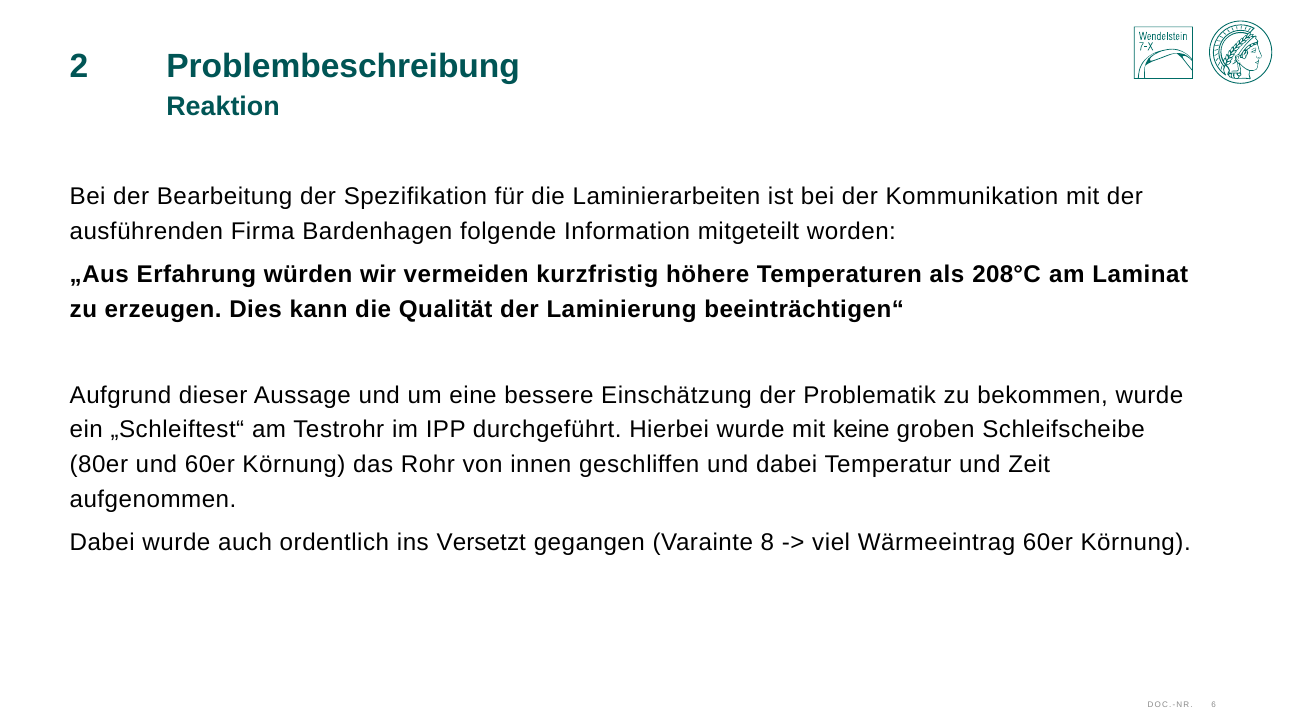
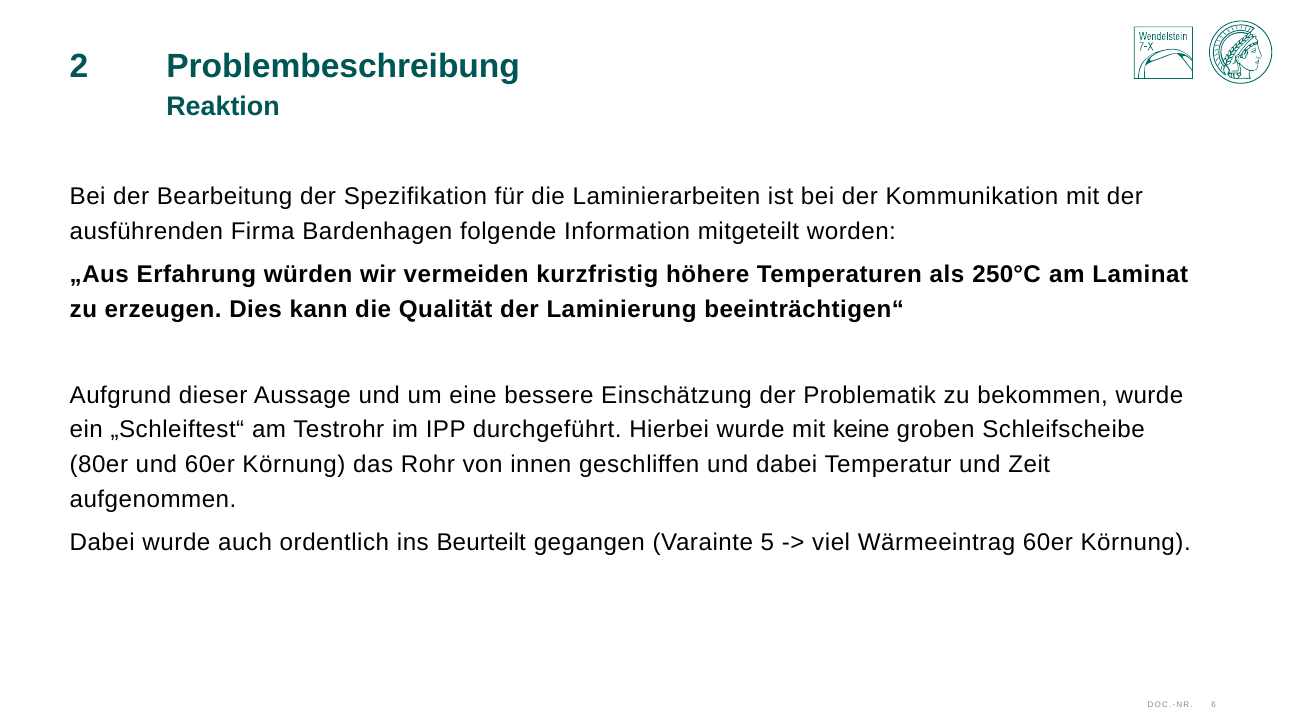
208°C: 208°C -> 250°C (1007, 275)
Versetzt: Versetzt -> Beurteilt (481, 542)
8: 8 -> 5 (767, 542)
